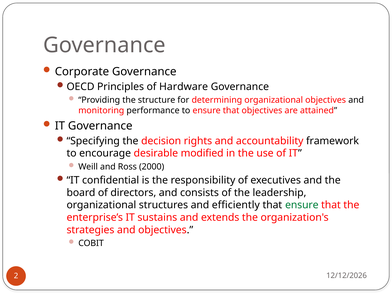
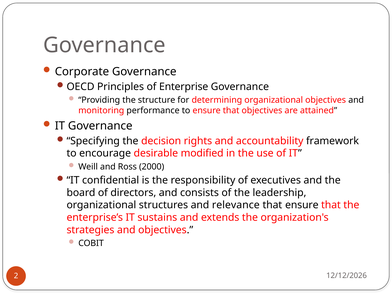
Hardware: Hardware -> Enterprise (184, 87)
efficiently: efficiently -> relevance (236, 205)
ensure colour: green -> black (302, 205)
